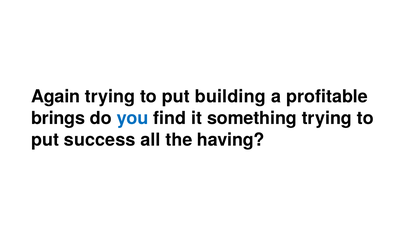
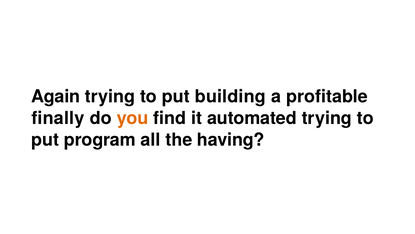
brings: brings -> finally (58, 118)
you colour: blue -> orange (133, 118)
something: something -> automated (252, 118)
success: success -> program (100, 139)
